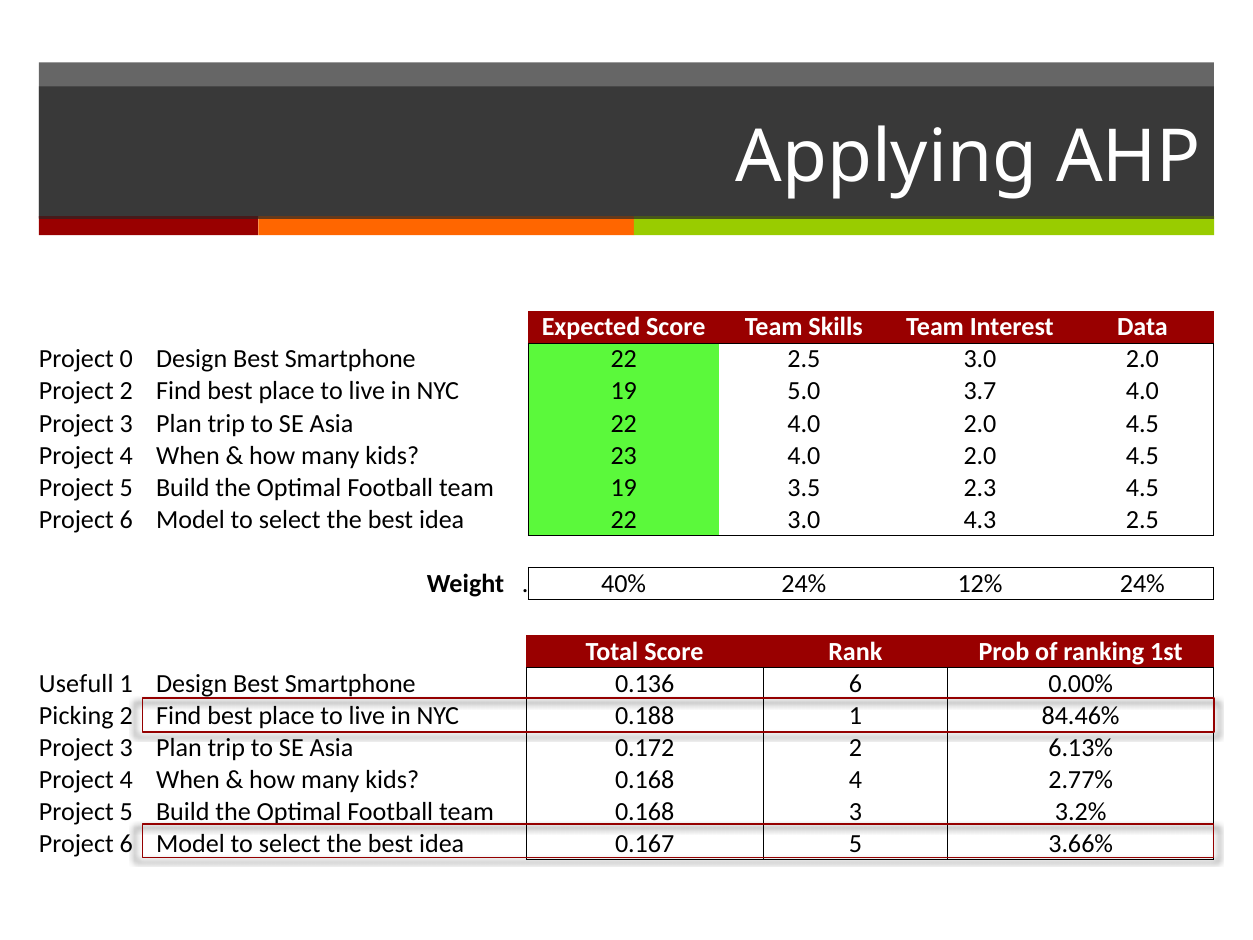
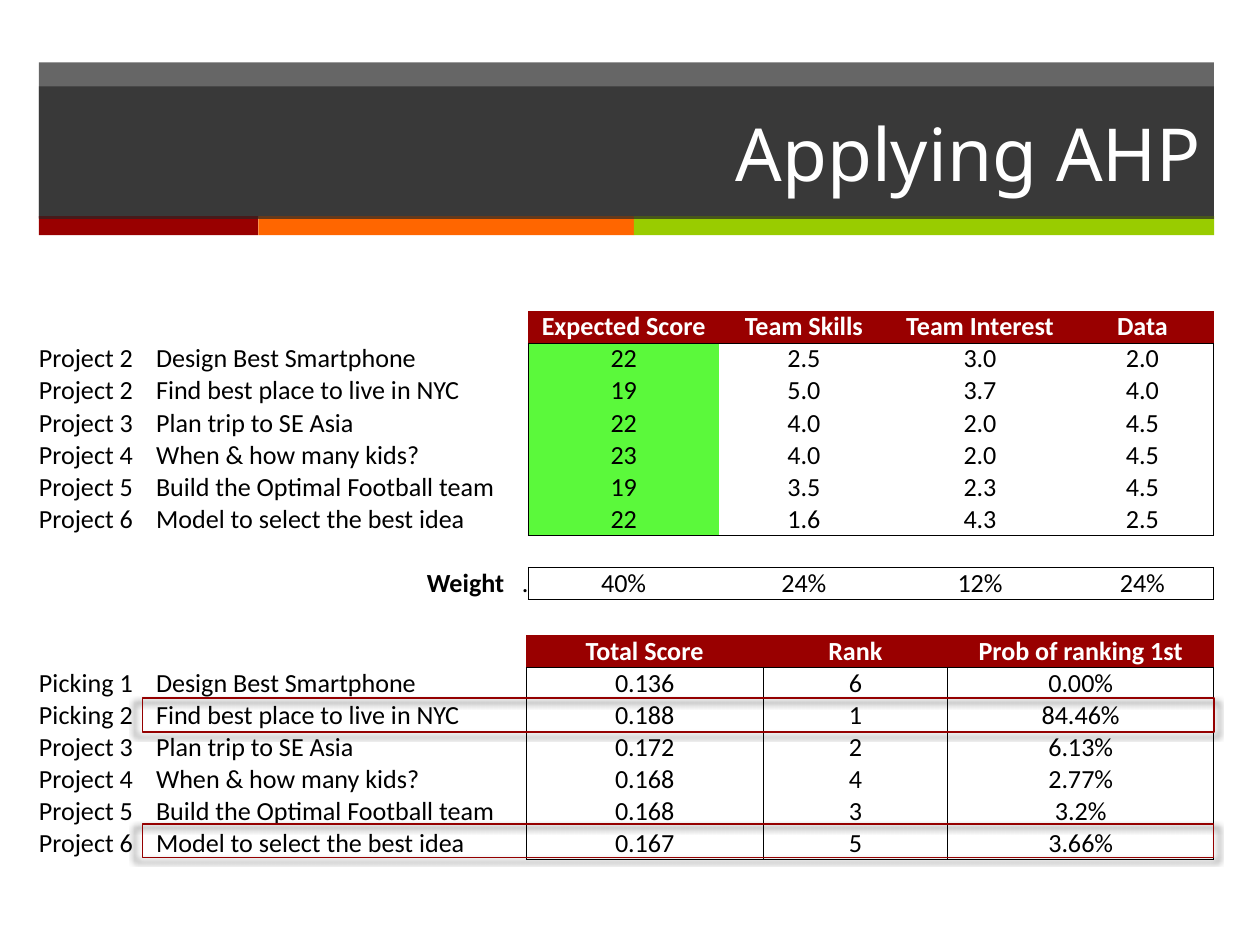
0: 0 -> 2 (126, 359)
22 3.0: 3.0 -> 1.6 (804, 519)
Usefull: Usefull -> Picking (76, 683)
